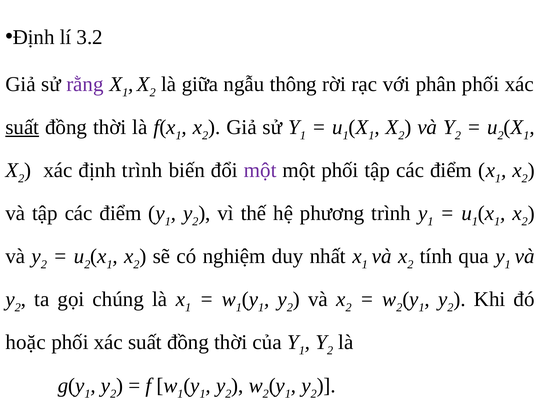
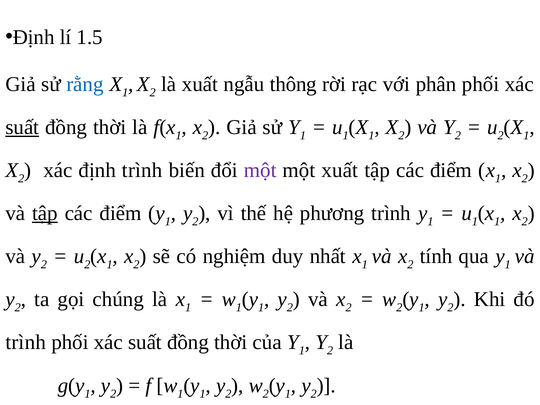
3.2: 3.2 -> 1.5 (90, 37)
rằng colour: purple -> blue (85, 84)
là giữa: giữa -> xuất (200, 84)
một phối: phối -> xuất (340, 170)
tập underline: none -> present (45, 213)
hoặc: hoặc -> trình (26, 342)
